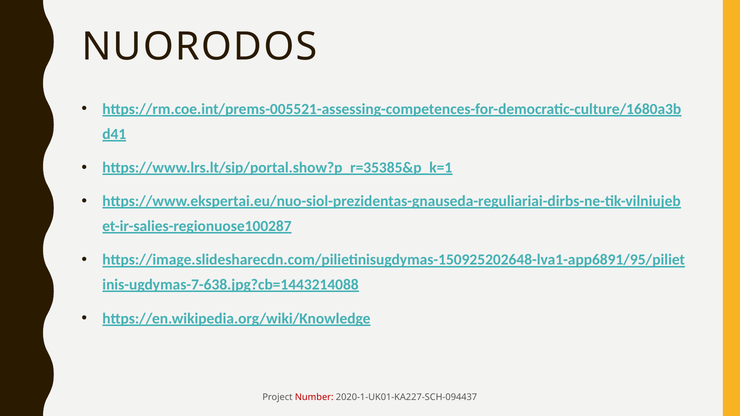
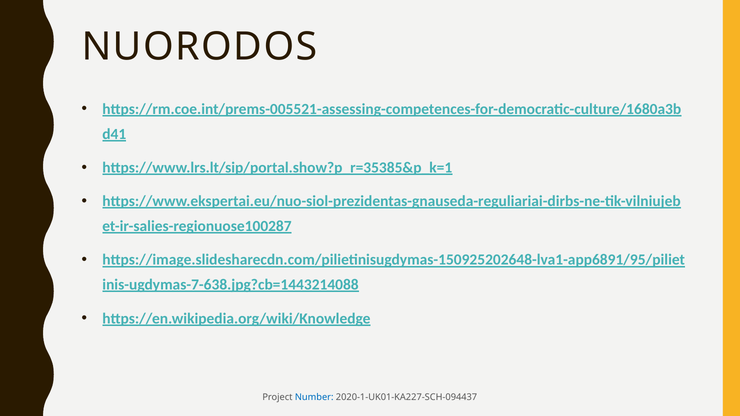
Number colour: red -> blue (314, 397)
